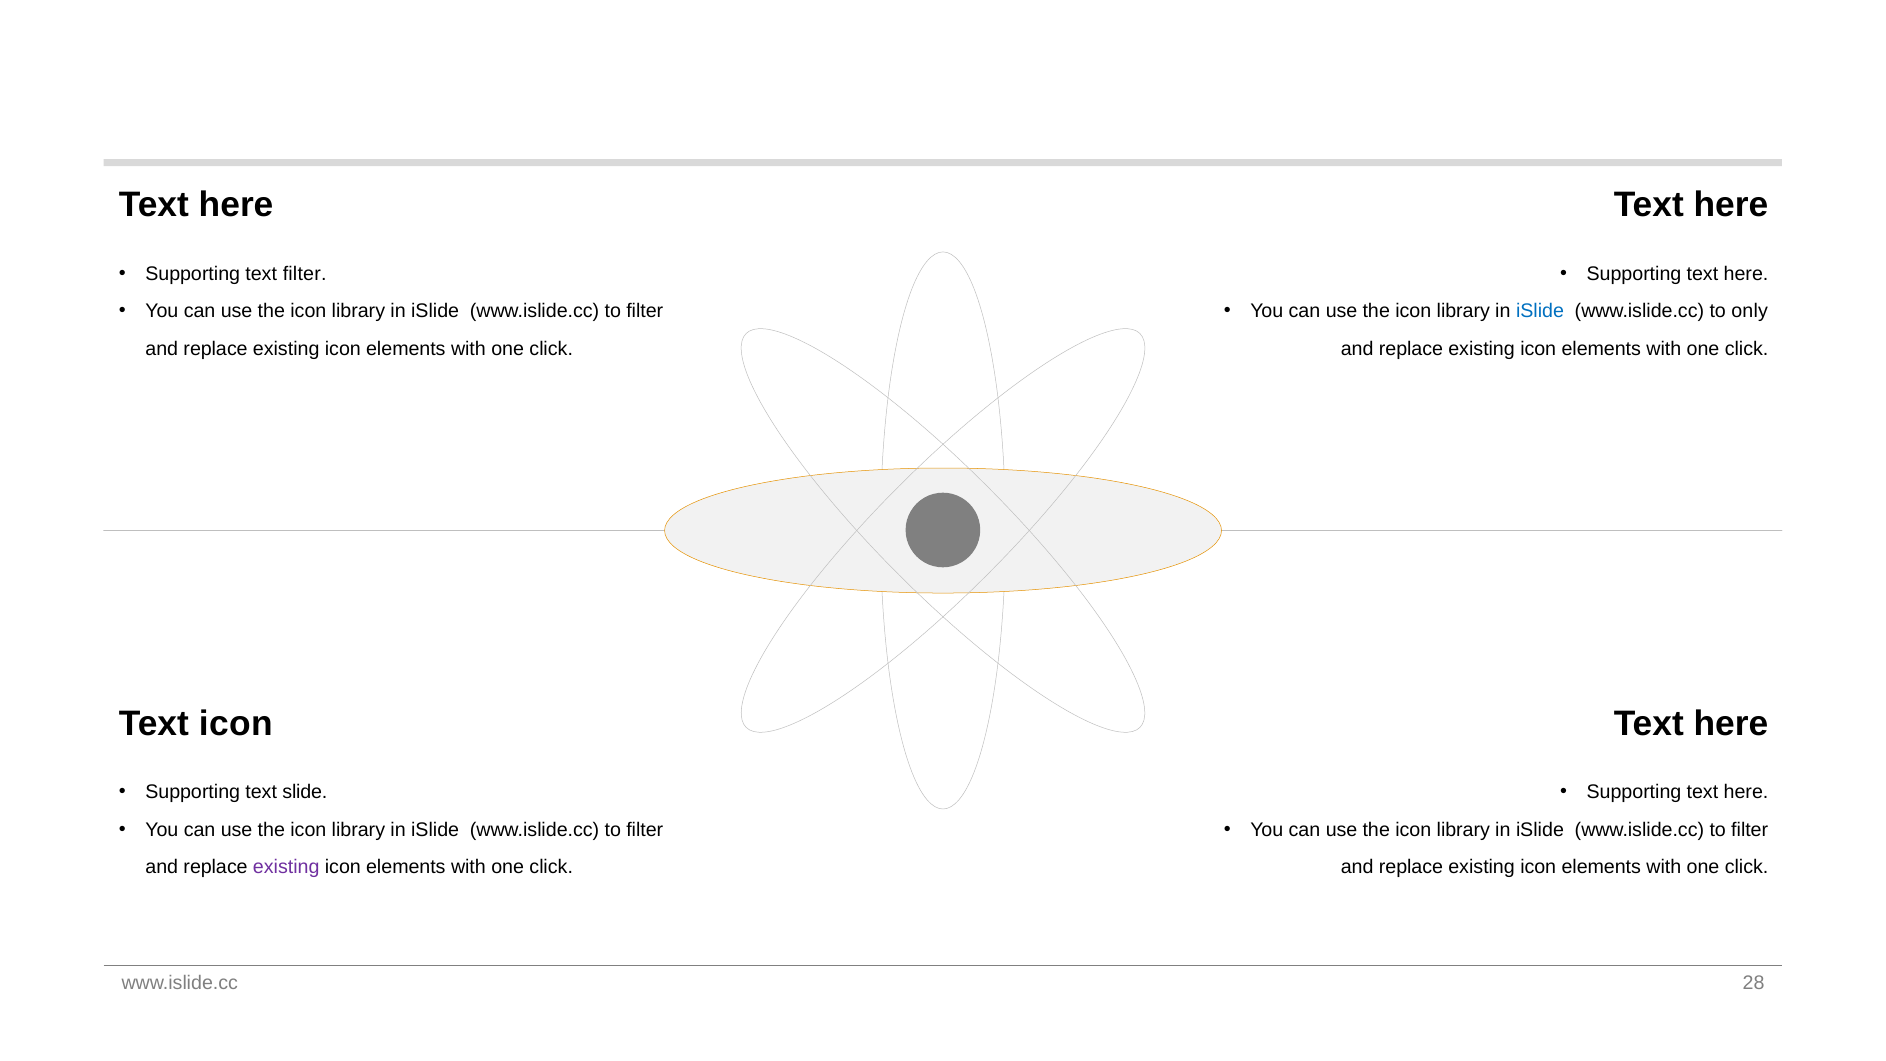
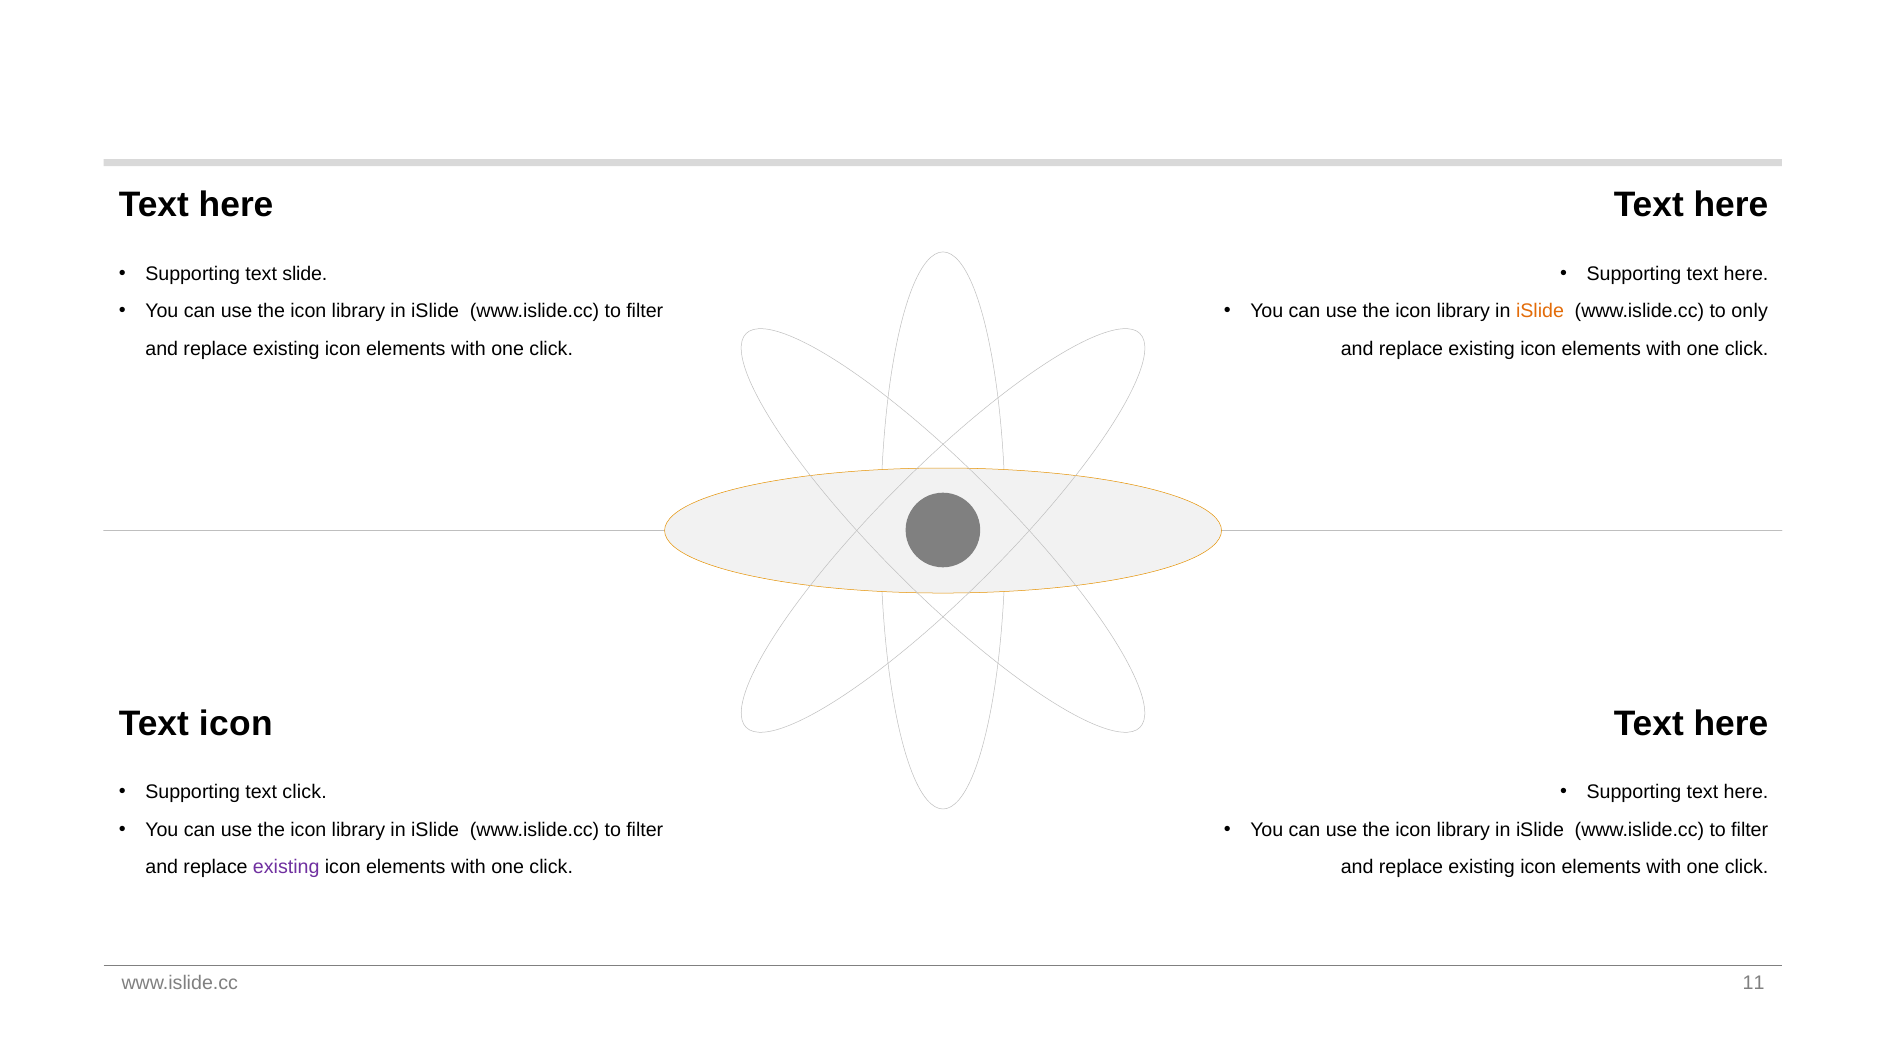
text filter: filter -> slide (305, 274)
iSlide colour: blue -> orange (1540, 311)
text slide: slide -> click (305, 792)
28: 28 -> 11 (1754, 983)
